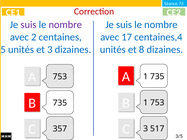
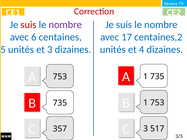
suis colour: purple -> red (28, 25)
2: 2 -> 6 (34, 37)
centaines,4: centaines,4 -> centaines,2 (158, 37)
8: 8 -> 4 (142, 50)
